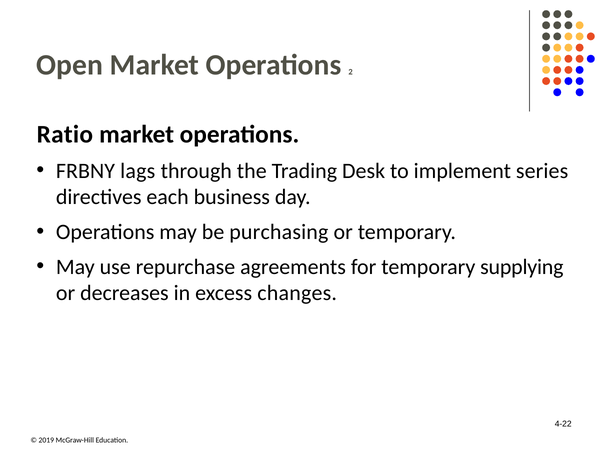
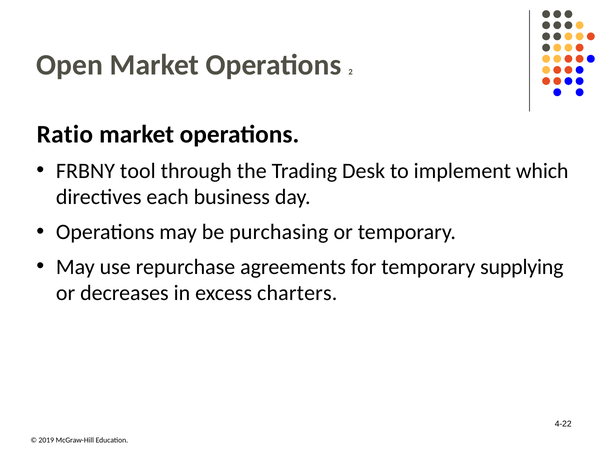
lags: lags -> tool (138, 171)
series: series -> which (542, 171)
changes: changes -> charters (297, 293)
